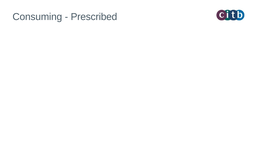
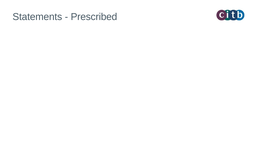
Consuming: Consuming -> Statements (37, 17)
